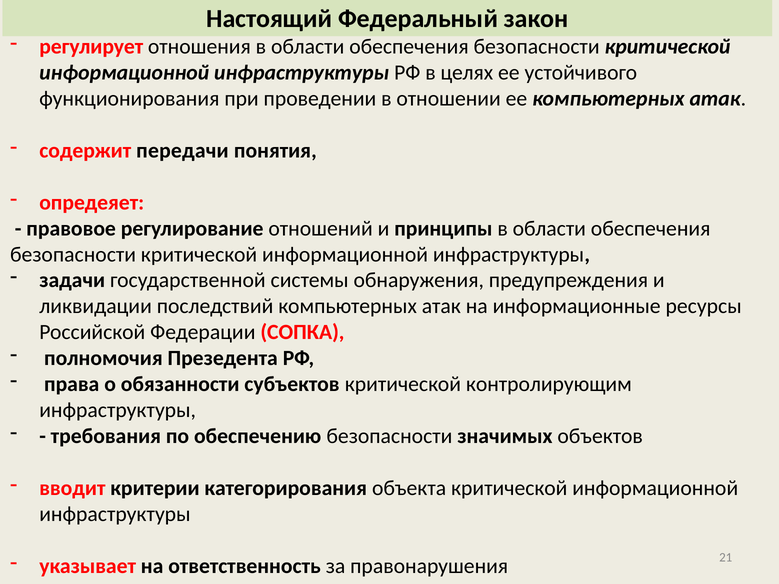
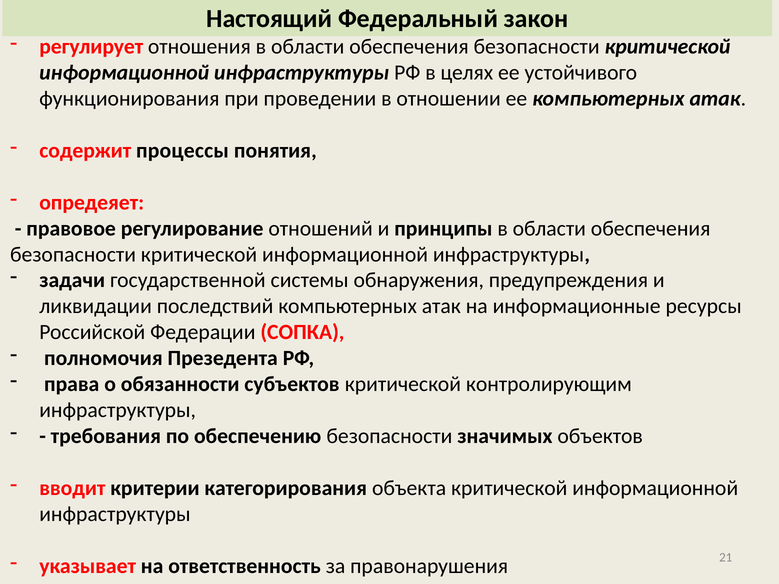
передачи: передачи -> процессы (182, 151)
